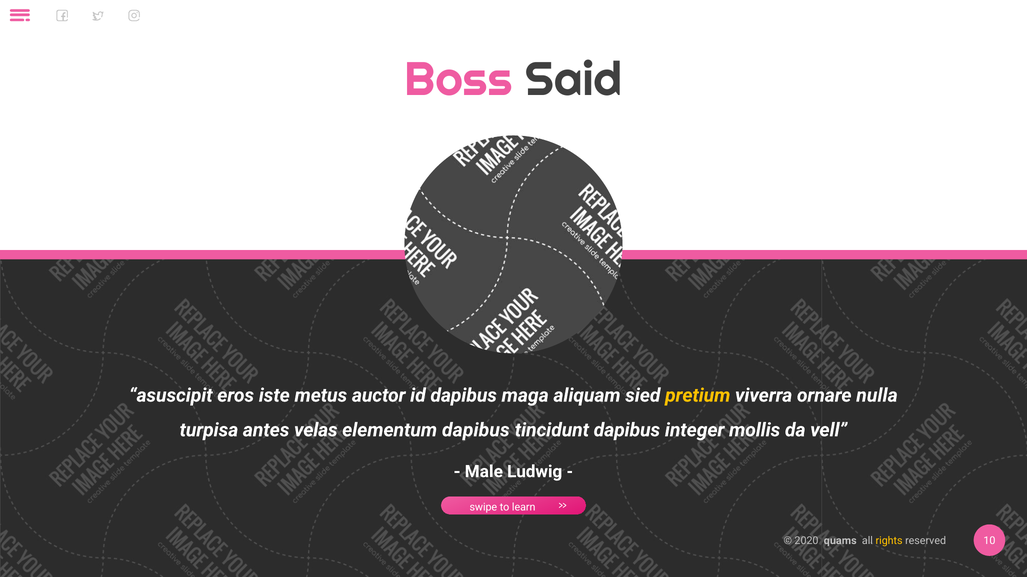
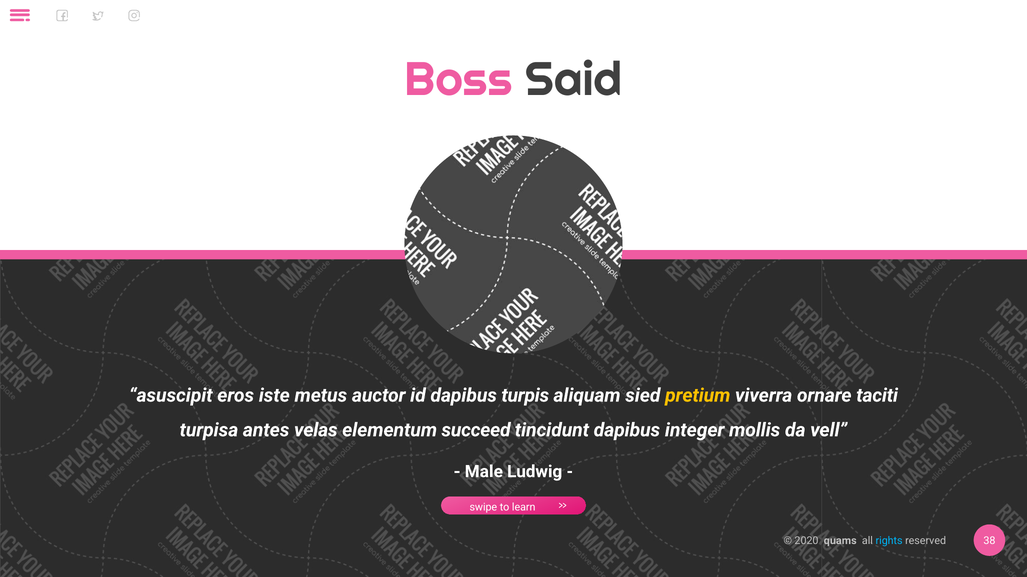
maga: maga -> turpis (525, 396)
nulla: nulla -> taciti (877, 396)
elementum dapibus: dapibus -> succeed (476, 430)
rights colour: yellow -> light blue (889, 541)
10: 10 -> 38 (989, 541)
